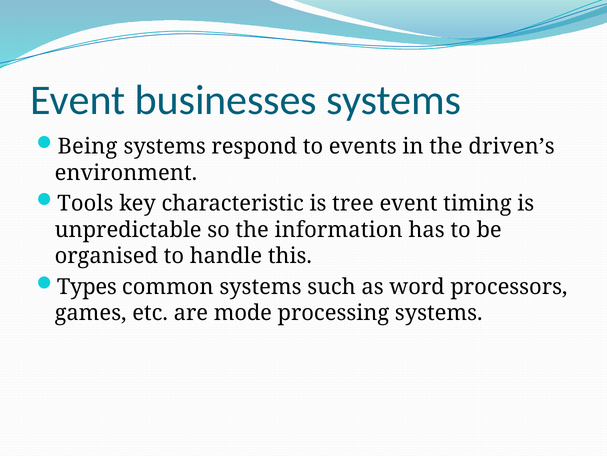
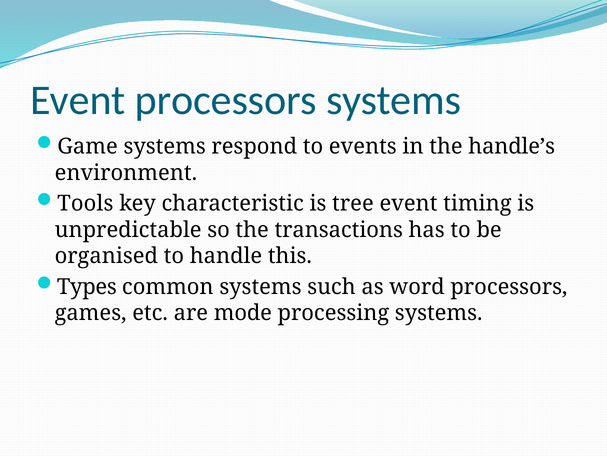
Event businesses: businesses -> processors (226, 100)
Being: Being -> Game (88, 146)
driven’s: driven’s -> handle’s (512, 146)
information: information -> transactions (339, 229)
